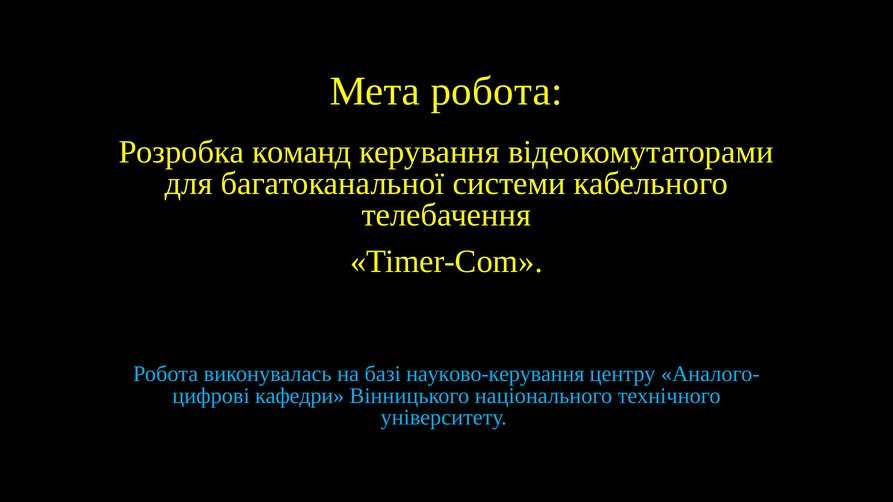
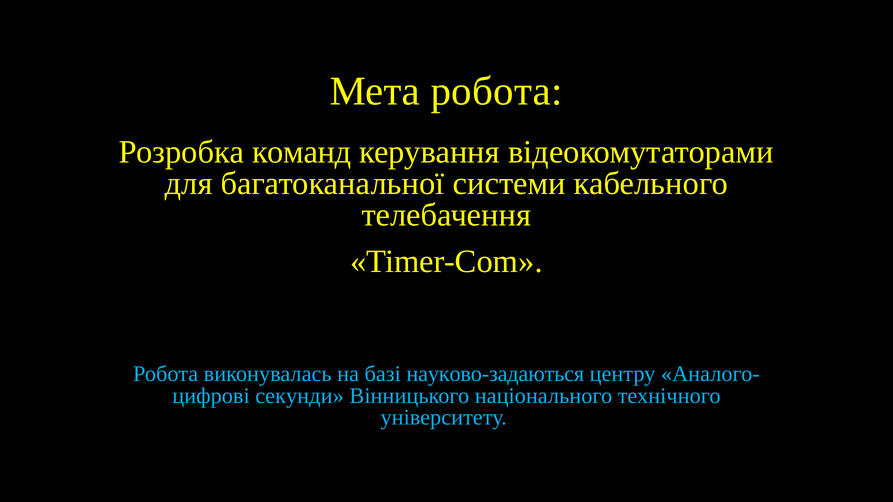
науково-керування: науково-керування -> науково-задаються (495, 374)
кафедри: кафедри -> секунди (300, 396)
